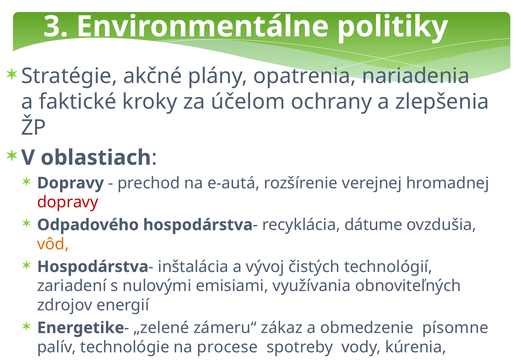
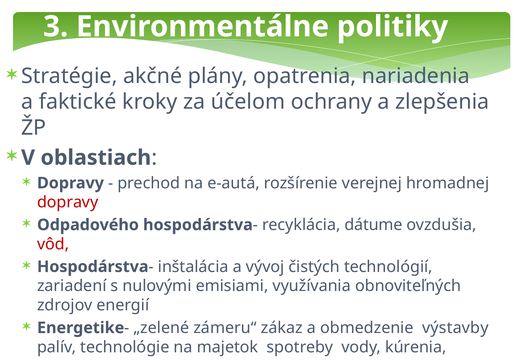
vôd colour: orange -> red (53, 244)
obmedzenie písomne: písomne -> výstavby (455, 328)
procese: procese -> majetok (228, 347)
